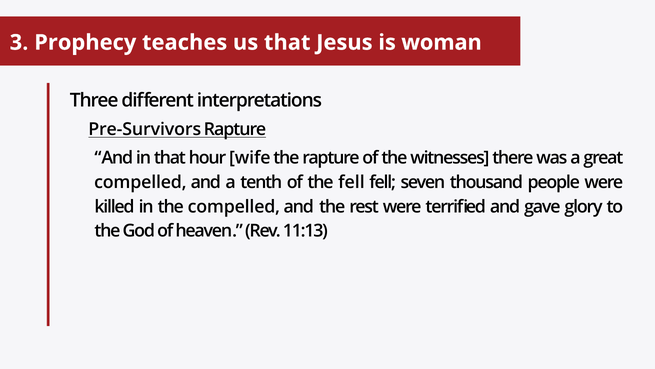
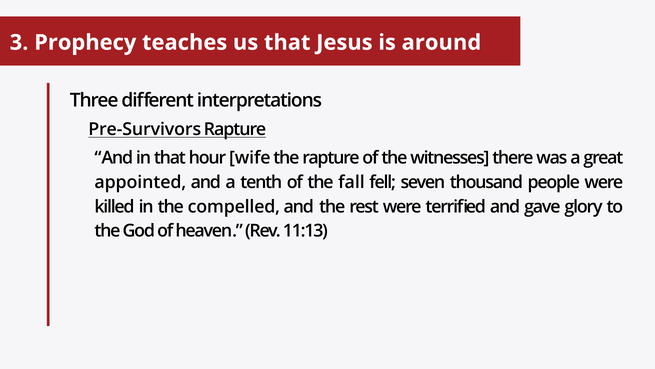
woman: woman -> around (441, 43)
compelled: compelled -> appointed (140, 183)
the fell: fell -> fall (351, 183)
